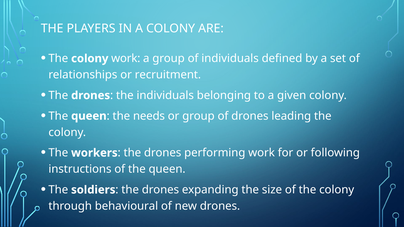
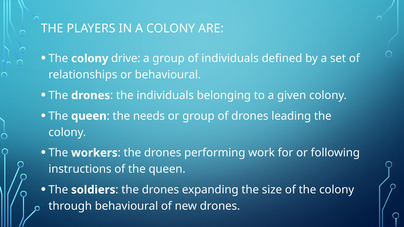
colony work: work -> drive (126, 59)
or recruitment: recruitment -> behavioural (168, 75)
